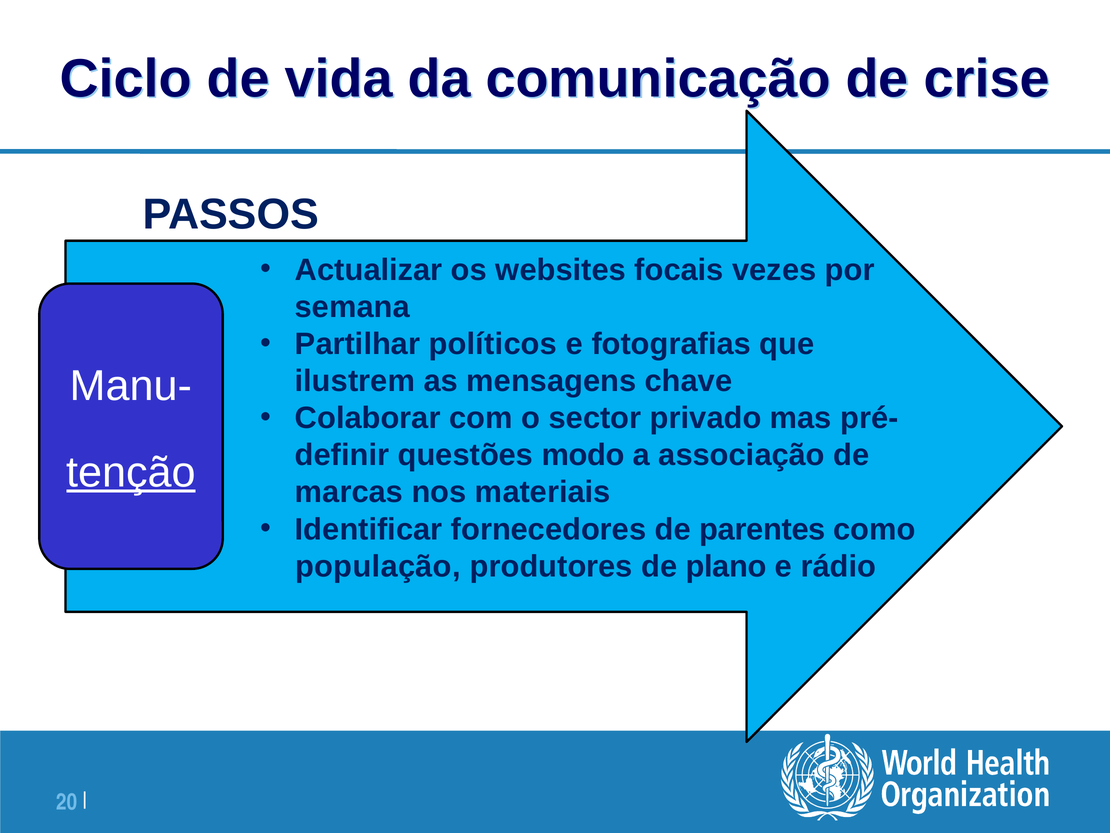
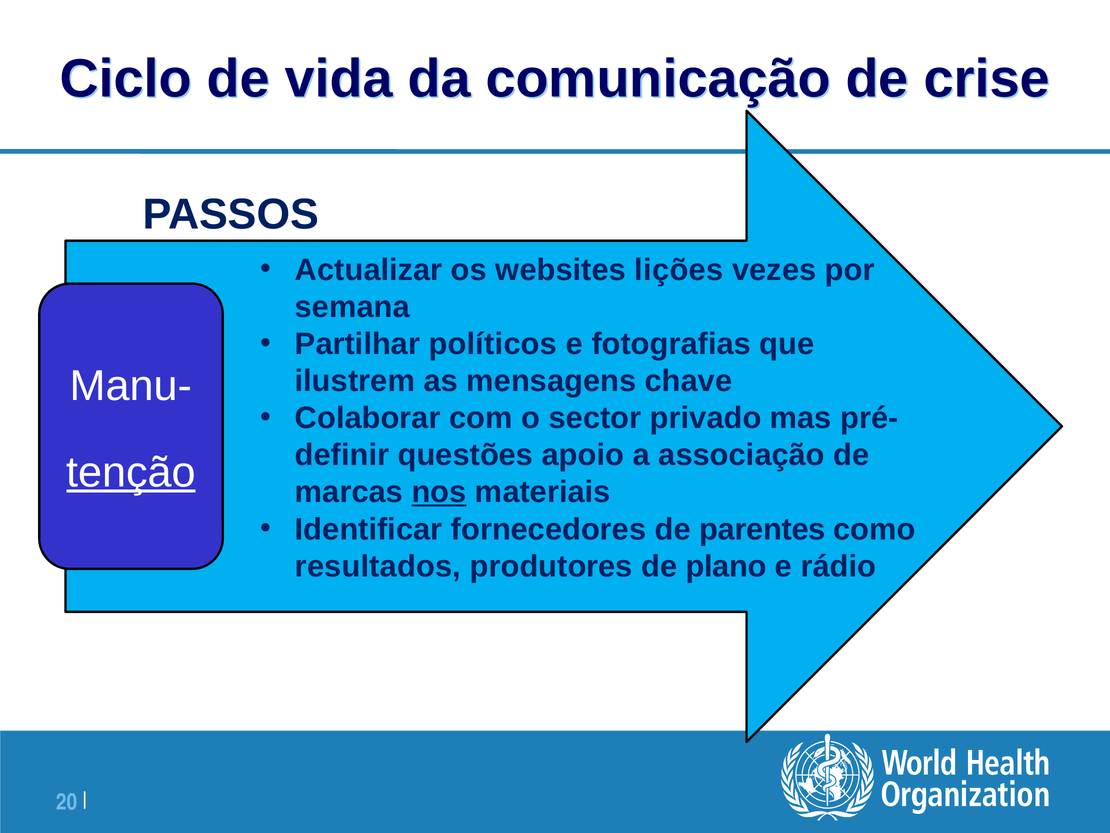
focais: focais -> lições (679, 270)
modo: modo -> apoio (583, 455)
nos underline: none -> present (439, 492)
população: população -> resultados (378, 566)
